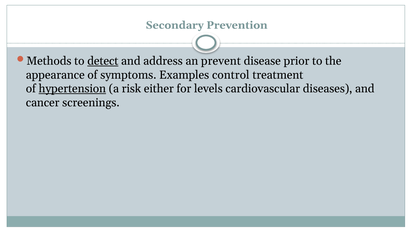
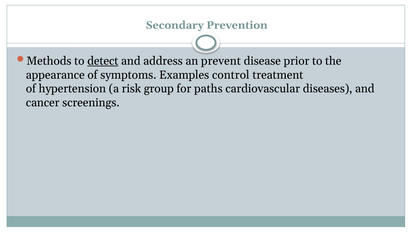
hypertension underline: present -> none (72, 89)
either: either -> group (159, 89)
levels: levels -> paths (208, 89)
